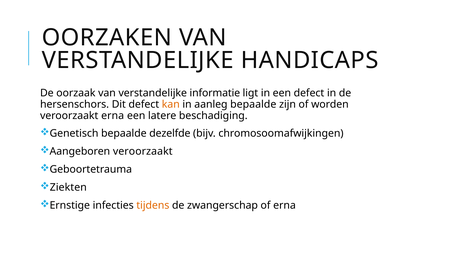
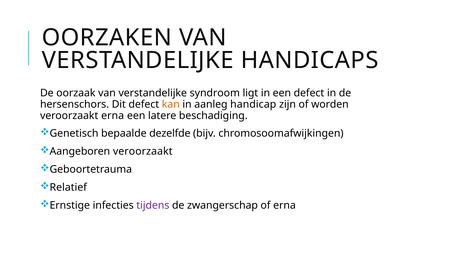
informatie: informatie -> syndroom (215, 93)
aanleg bepaalde: bepaalde -> handicap (253, 104)
Ziekten: Ziekten -> Relatief (68, 187)
tijdens colour: orange -> purple (153, 205)
